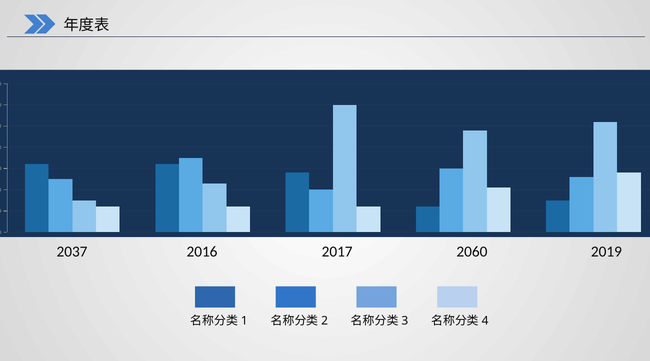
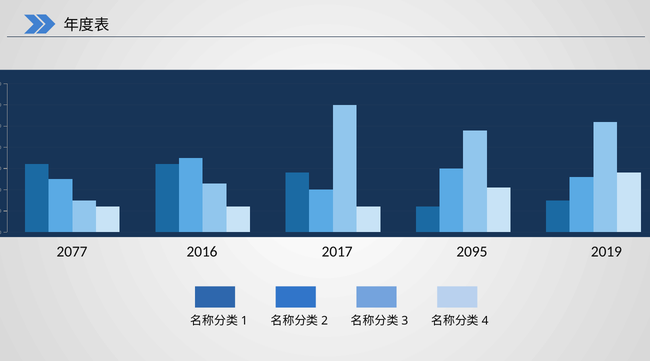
2037: 2037 -> 2077 (72, 252)
2060: 2060 -> 2095 (472, 252)
